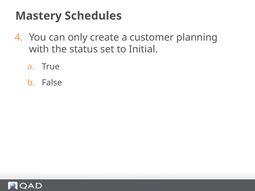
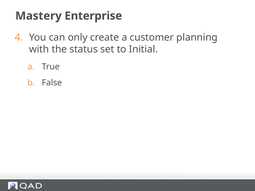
Schedules: Schedules -> Enterprise (93, 16)
